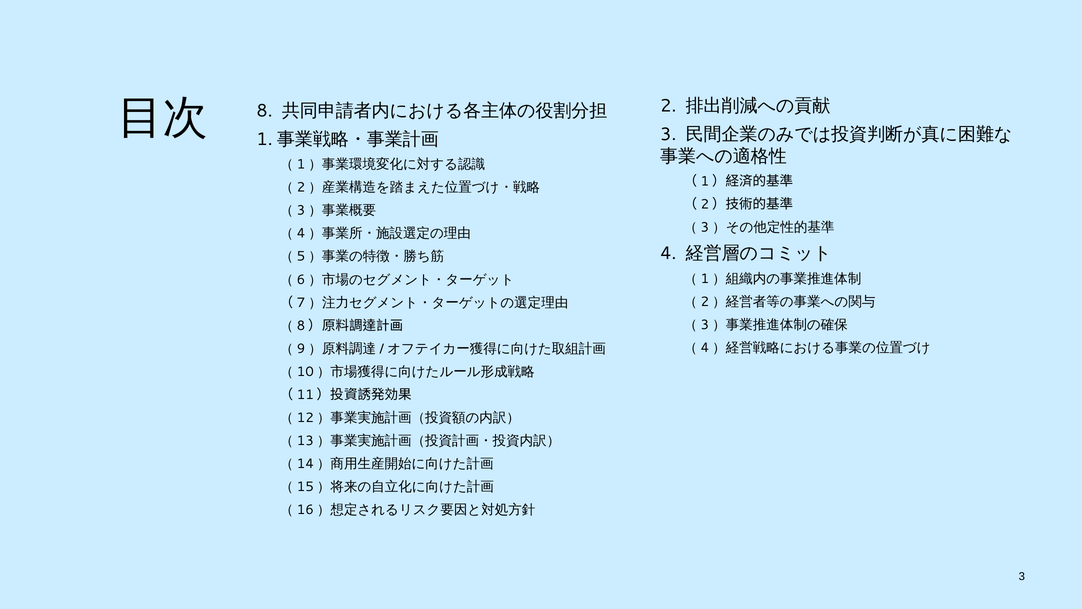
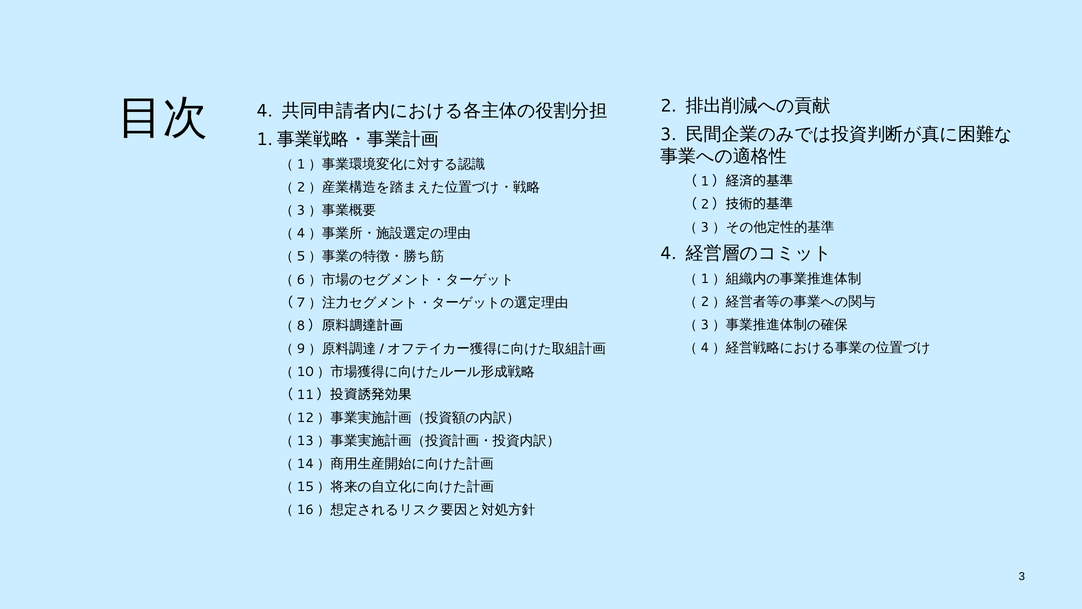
8: 8 -> 4 (265, 111)
